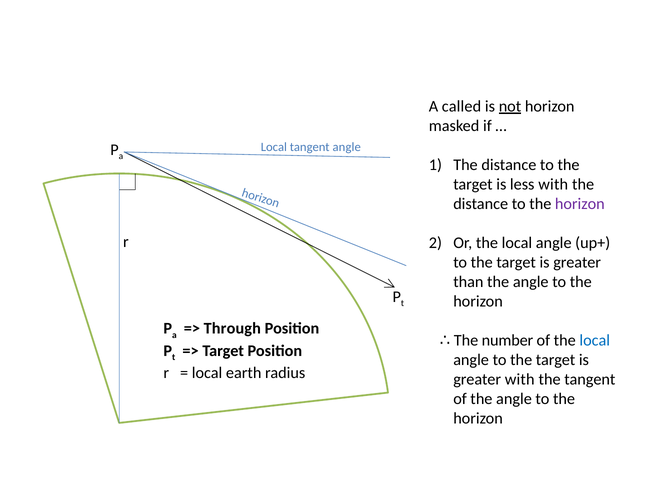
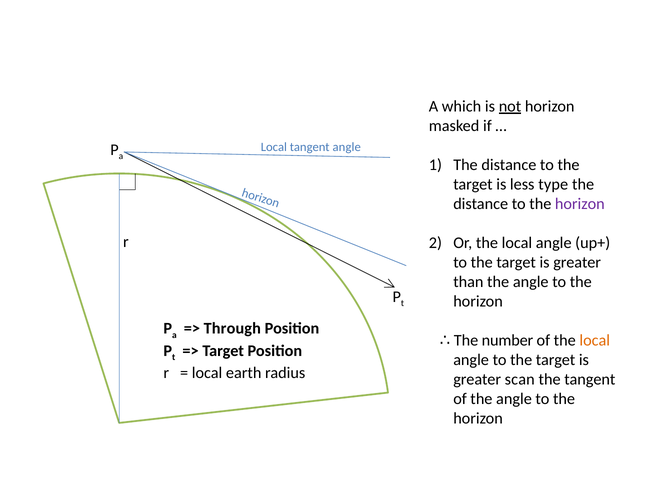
called: called -> which (462, 106)
less with: with -> type (553, 184)
local colour: blue -> orange (595, 340)
greater with: with -> scan (520, 379)
